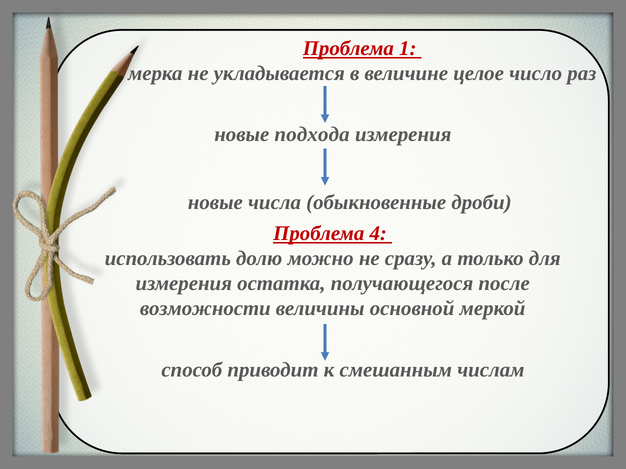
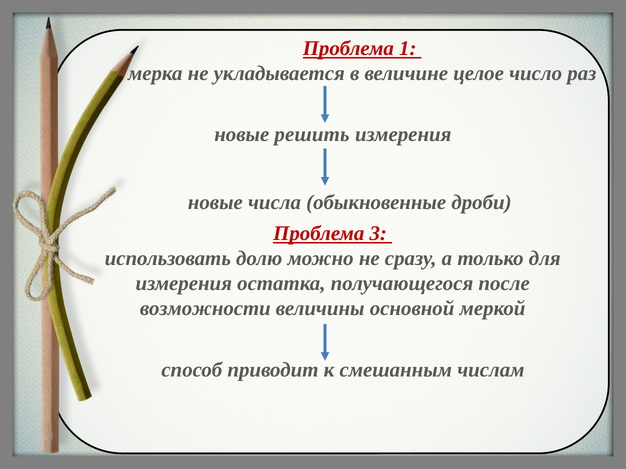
подхода: подхода -> решить (312, 134)
4: 4 -> 3 (378, 234)
